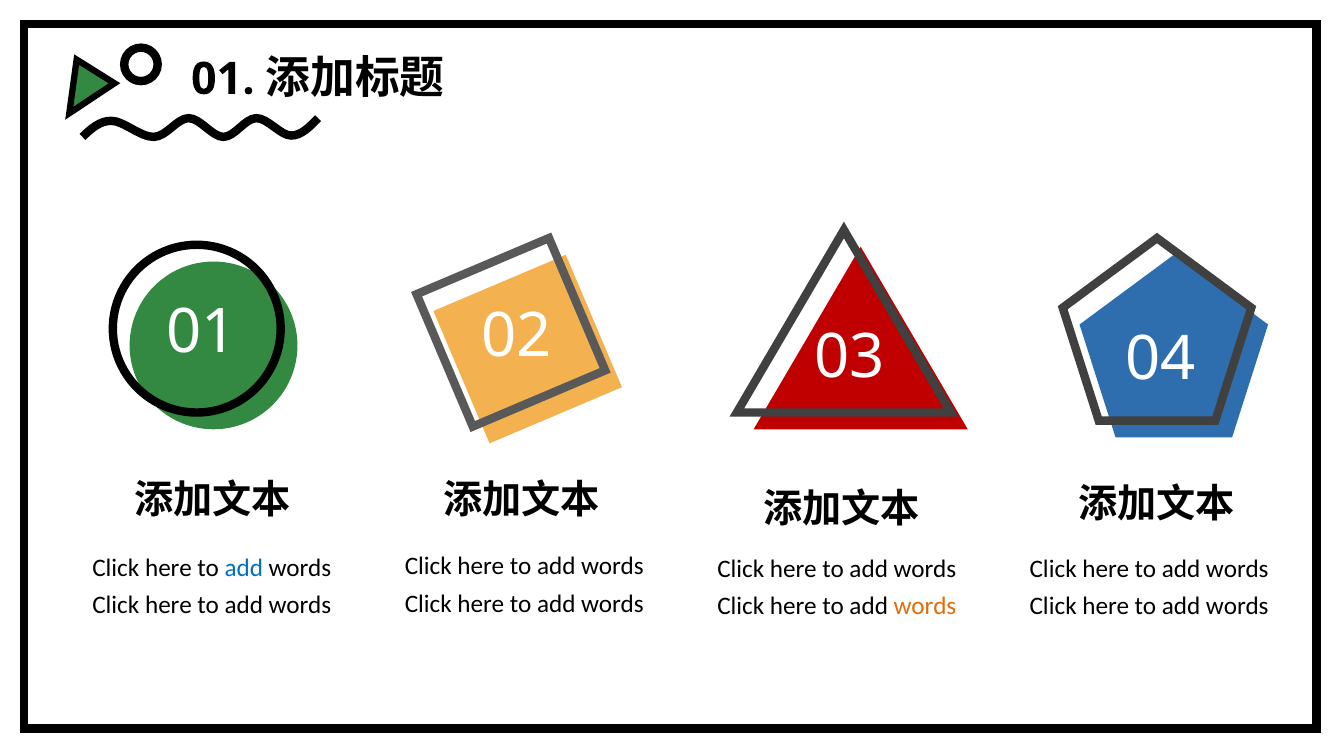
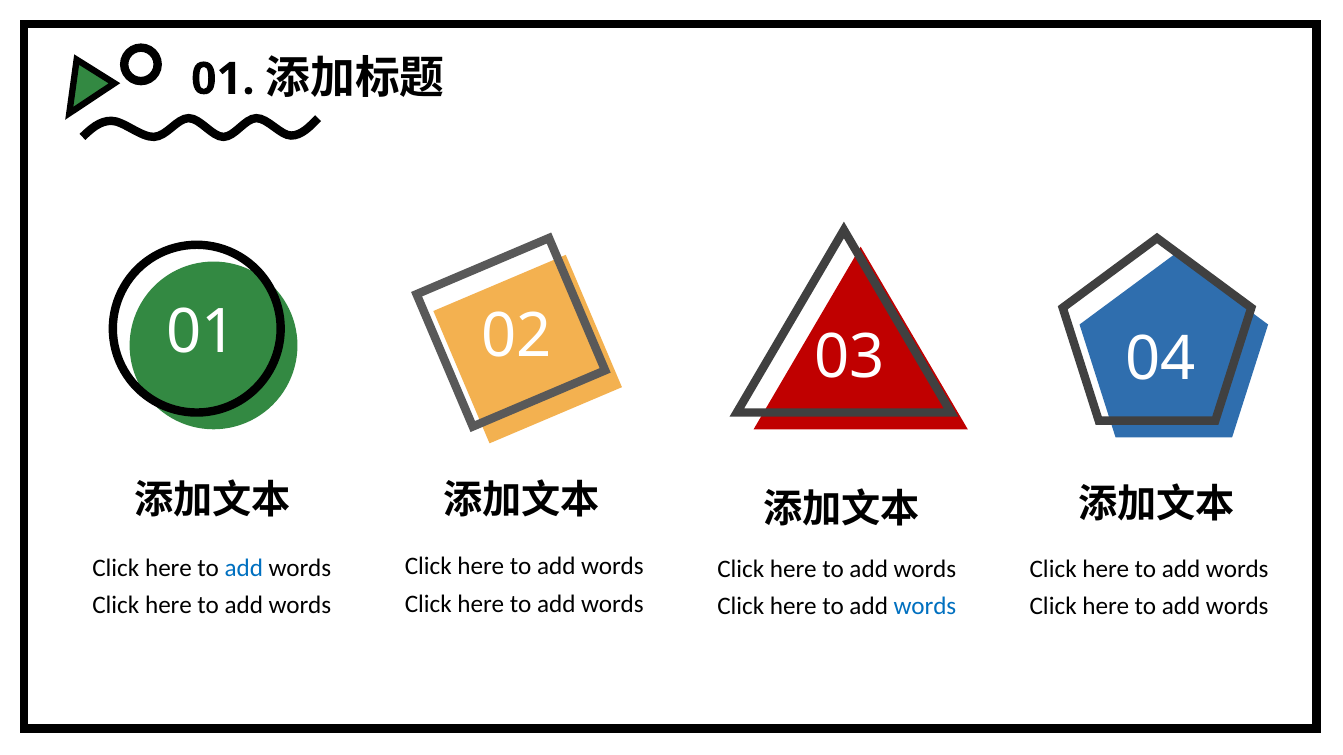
words colour: orange -> blue (925, 607)
